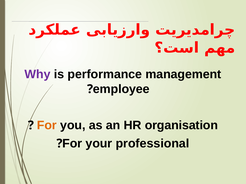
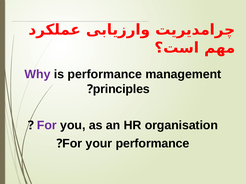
employee: employee -> principles (121, 89)
For colour: orange -> purple (47, 126)
your professional: professional -> performance (153, 144)
